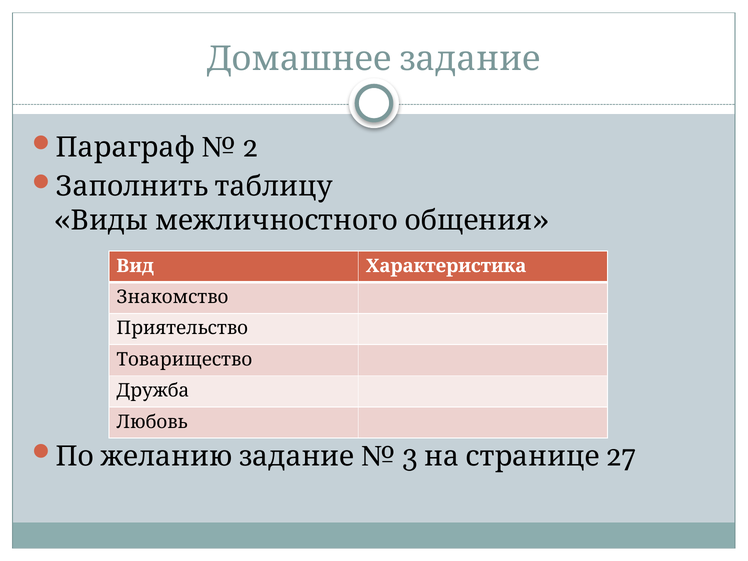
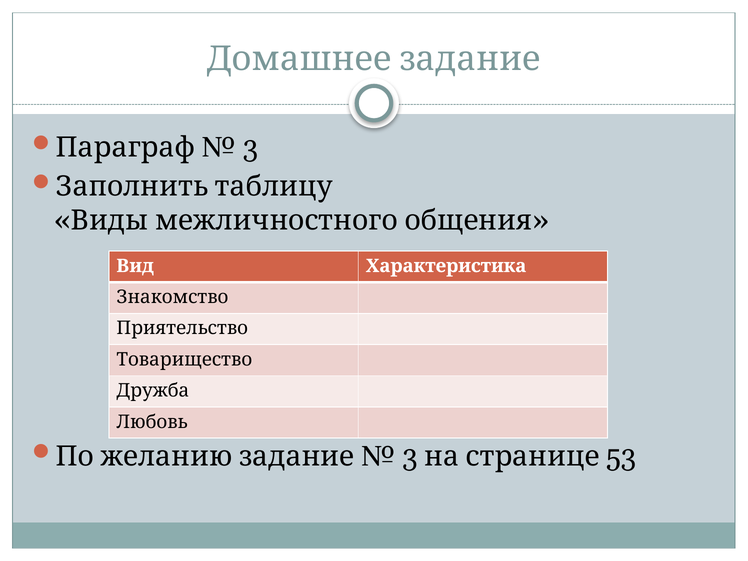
2: 2 -> 3 (251, 147)
27: 27 -> 53 (621, 456)
